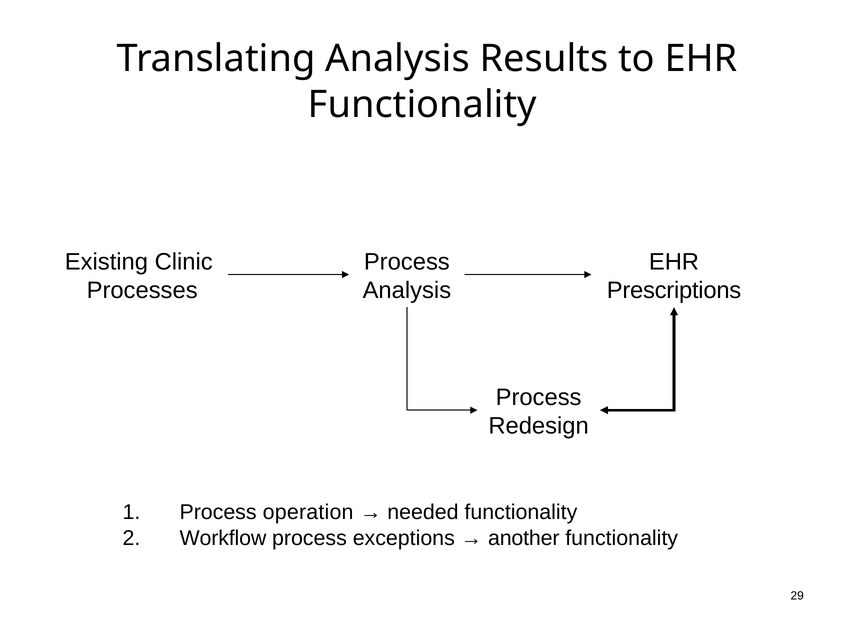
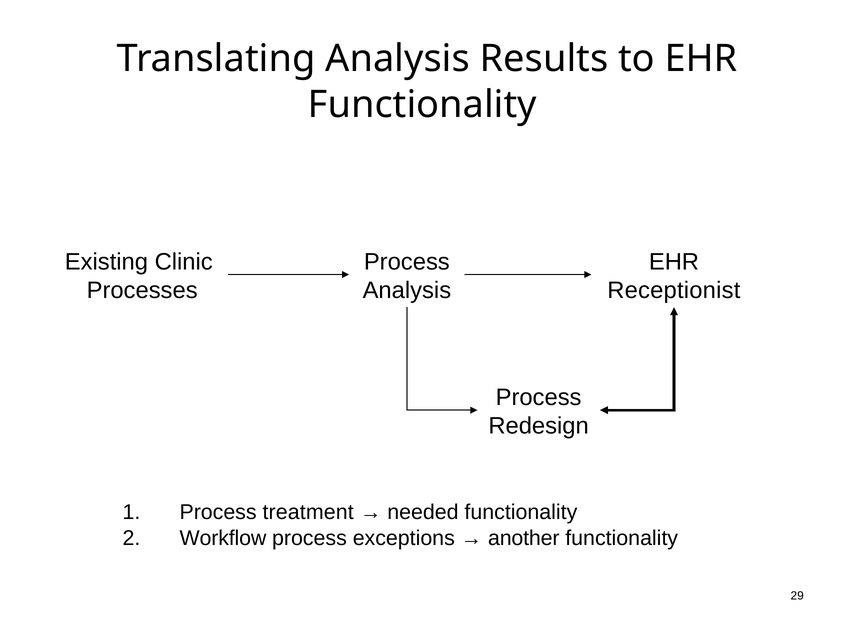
Prescriptions: Prescriptions -> Receptionist (674, 291)
operation: operation -> treatment (308, 513)
